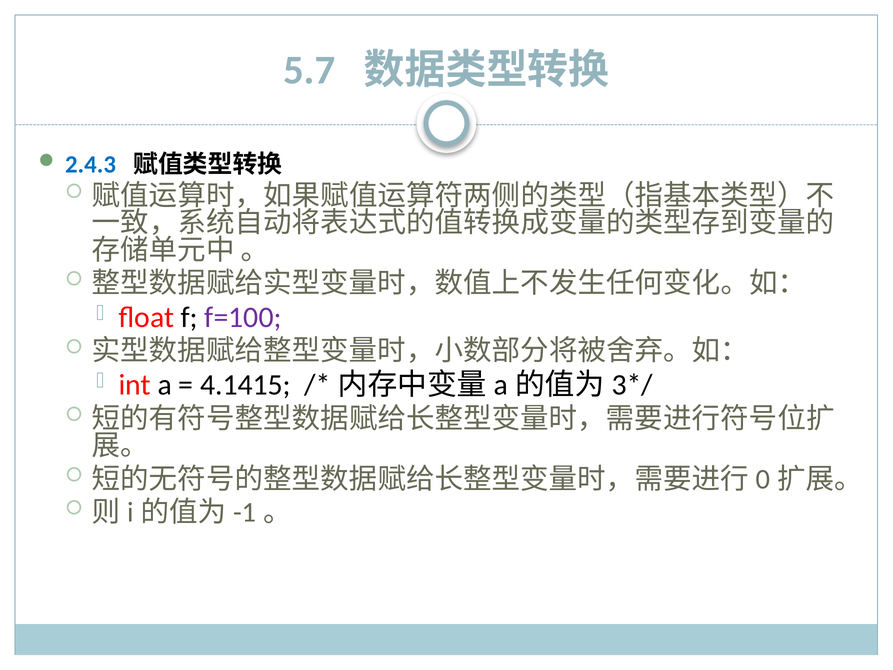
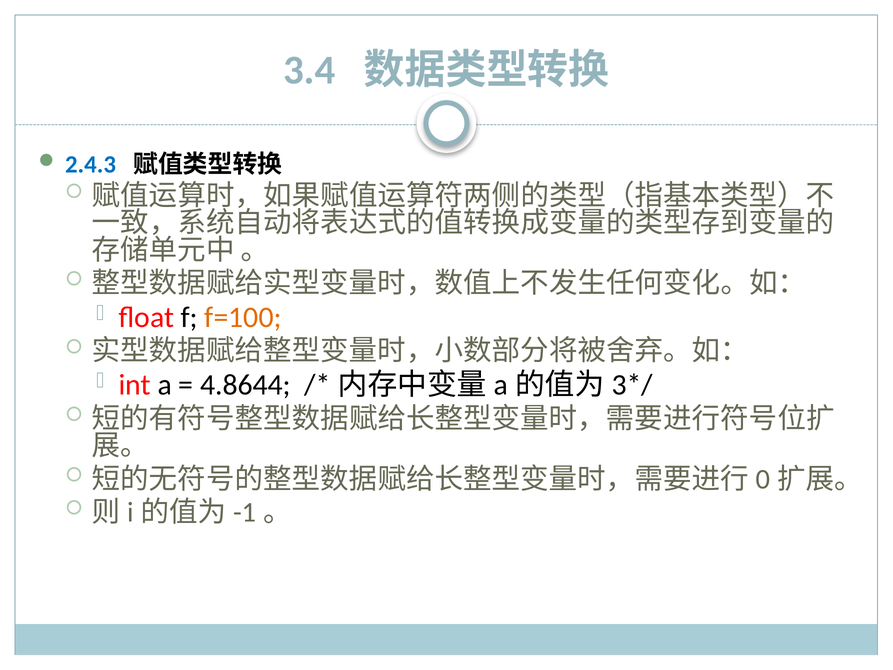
5.7: 5.7 -> 3.4 (309, 70)
f=100 colour: purple -> orange (243, 317)
4.1415: 4.1415 -> 4.8644 (245, 385)
